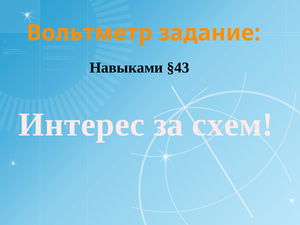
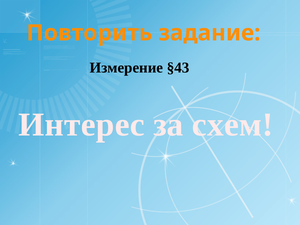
Вольтметр: Вольтметр -> Повторить (89, 33)
Навыками: Навыками -> Измерение (126, 68)
